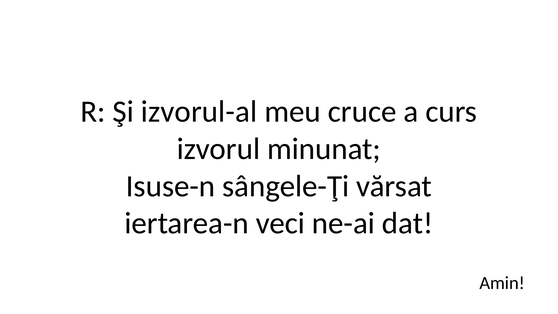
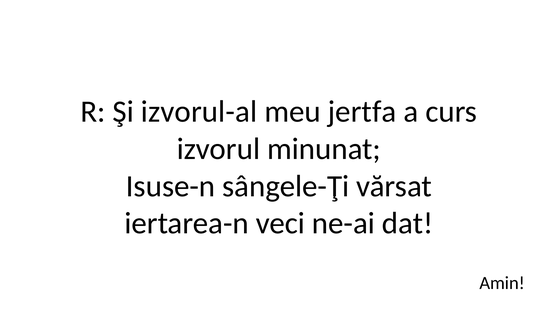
cruce: cruce -> jertfa (362, 112)
